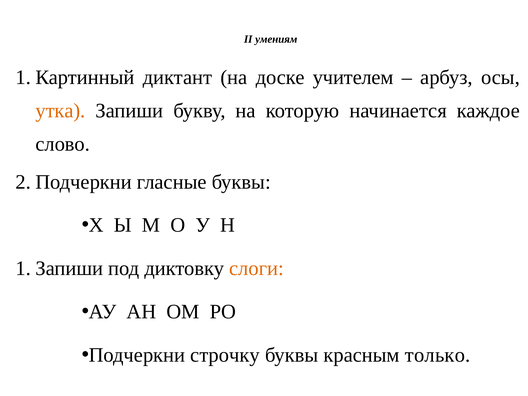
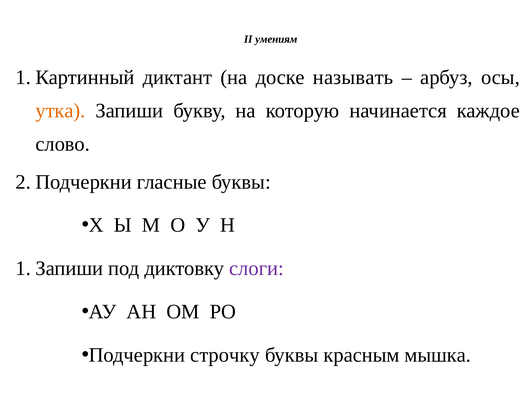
учителем: учителем -> называть (353, 77)
слоги colour: orange -> purple (257, 268)
только: только -> мышка (438, 355)
